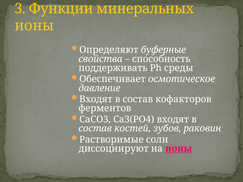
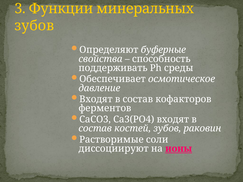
ионы: ионы -> зубов (34, 26)
